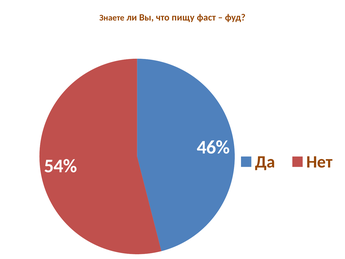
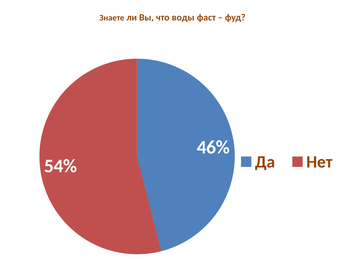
пищу: пищу -> воды (183, 17)
